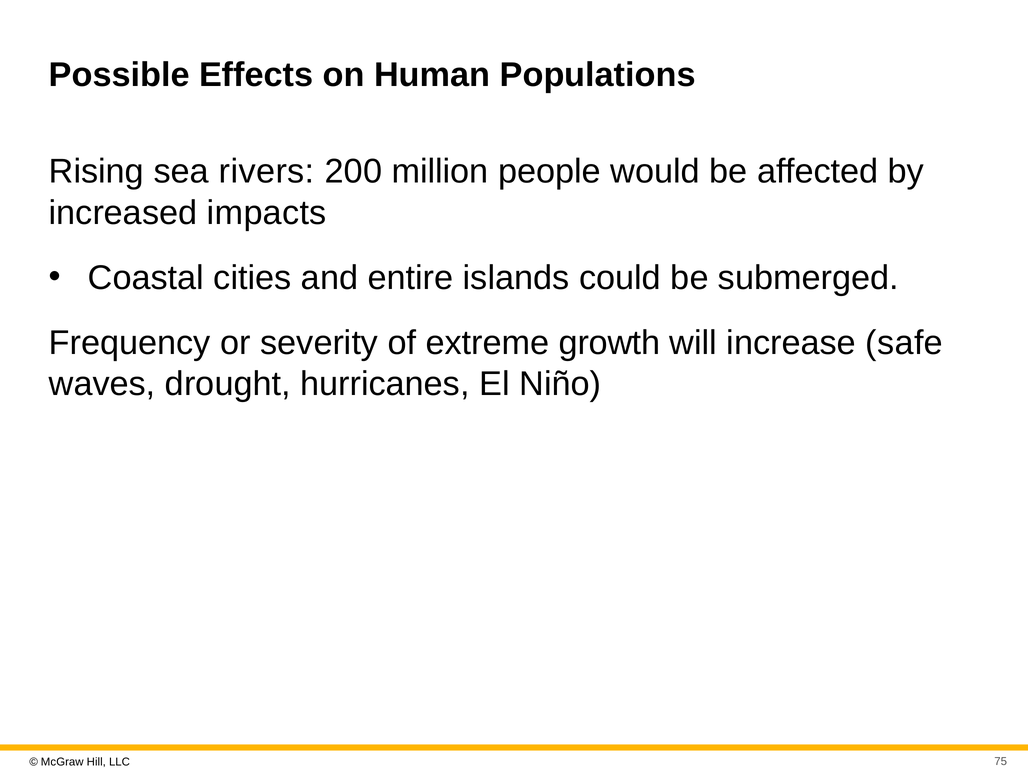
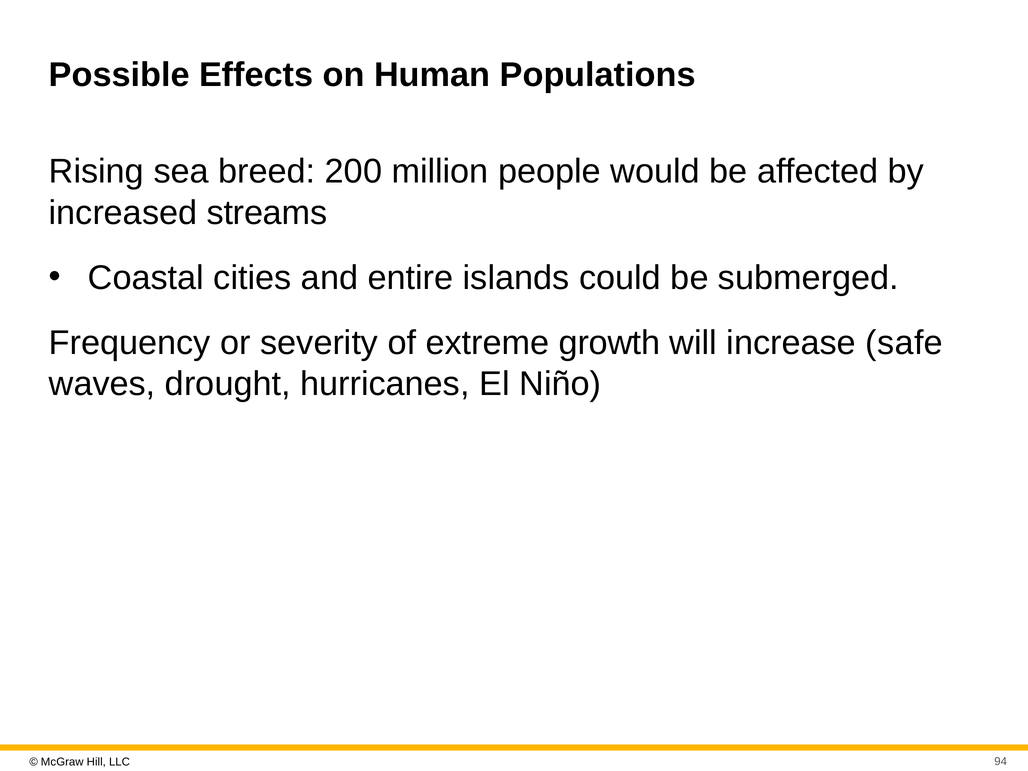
rivers: rivers -> breed (267, 172)
impacts: impacts -> streams (267, 213)
75: 75 -> 94 (1001, 761)
